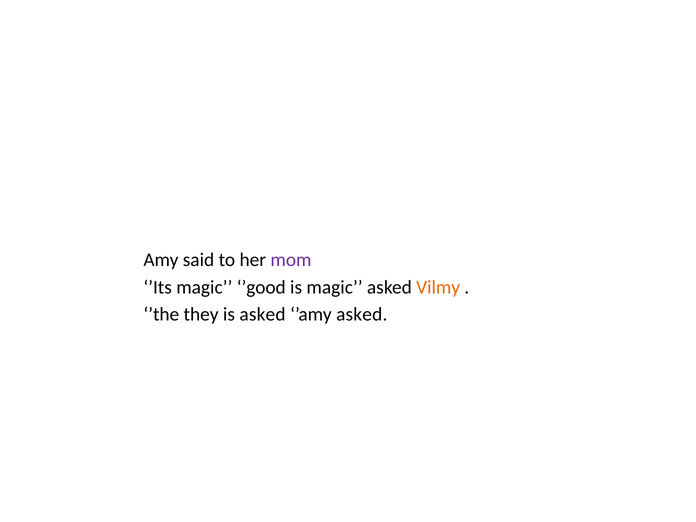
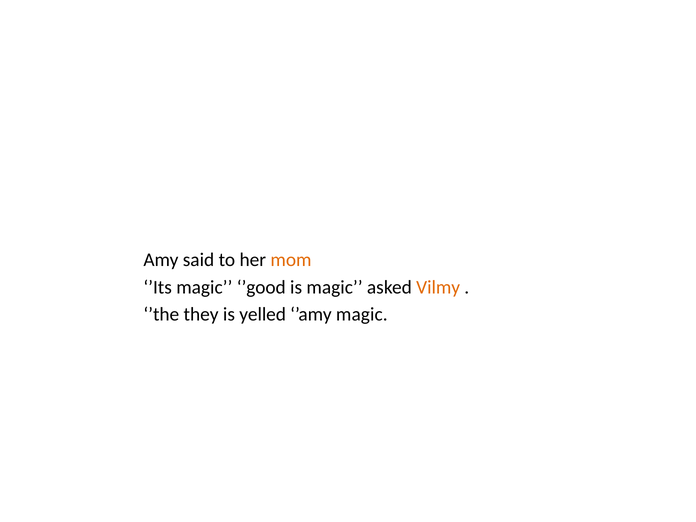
mom colour: purple -> orange (291, 260)
is asked: asked -> yelled (263, 314)
’amy asked: asked -> magic (362, 314)
